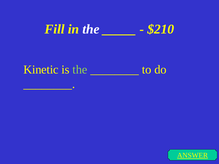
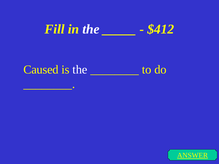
$210: $210 -> $412 (161, 29)
Kinetic: Kinetic -> Caused (41, 70)
the colour: light green -> white (80, 70)
